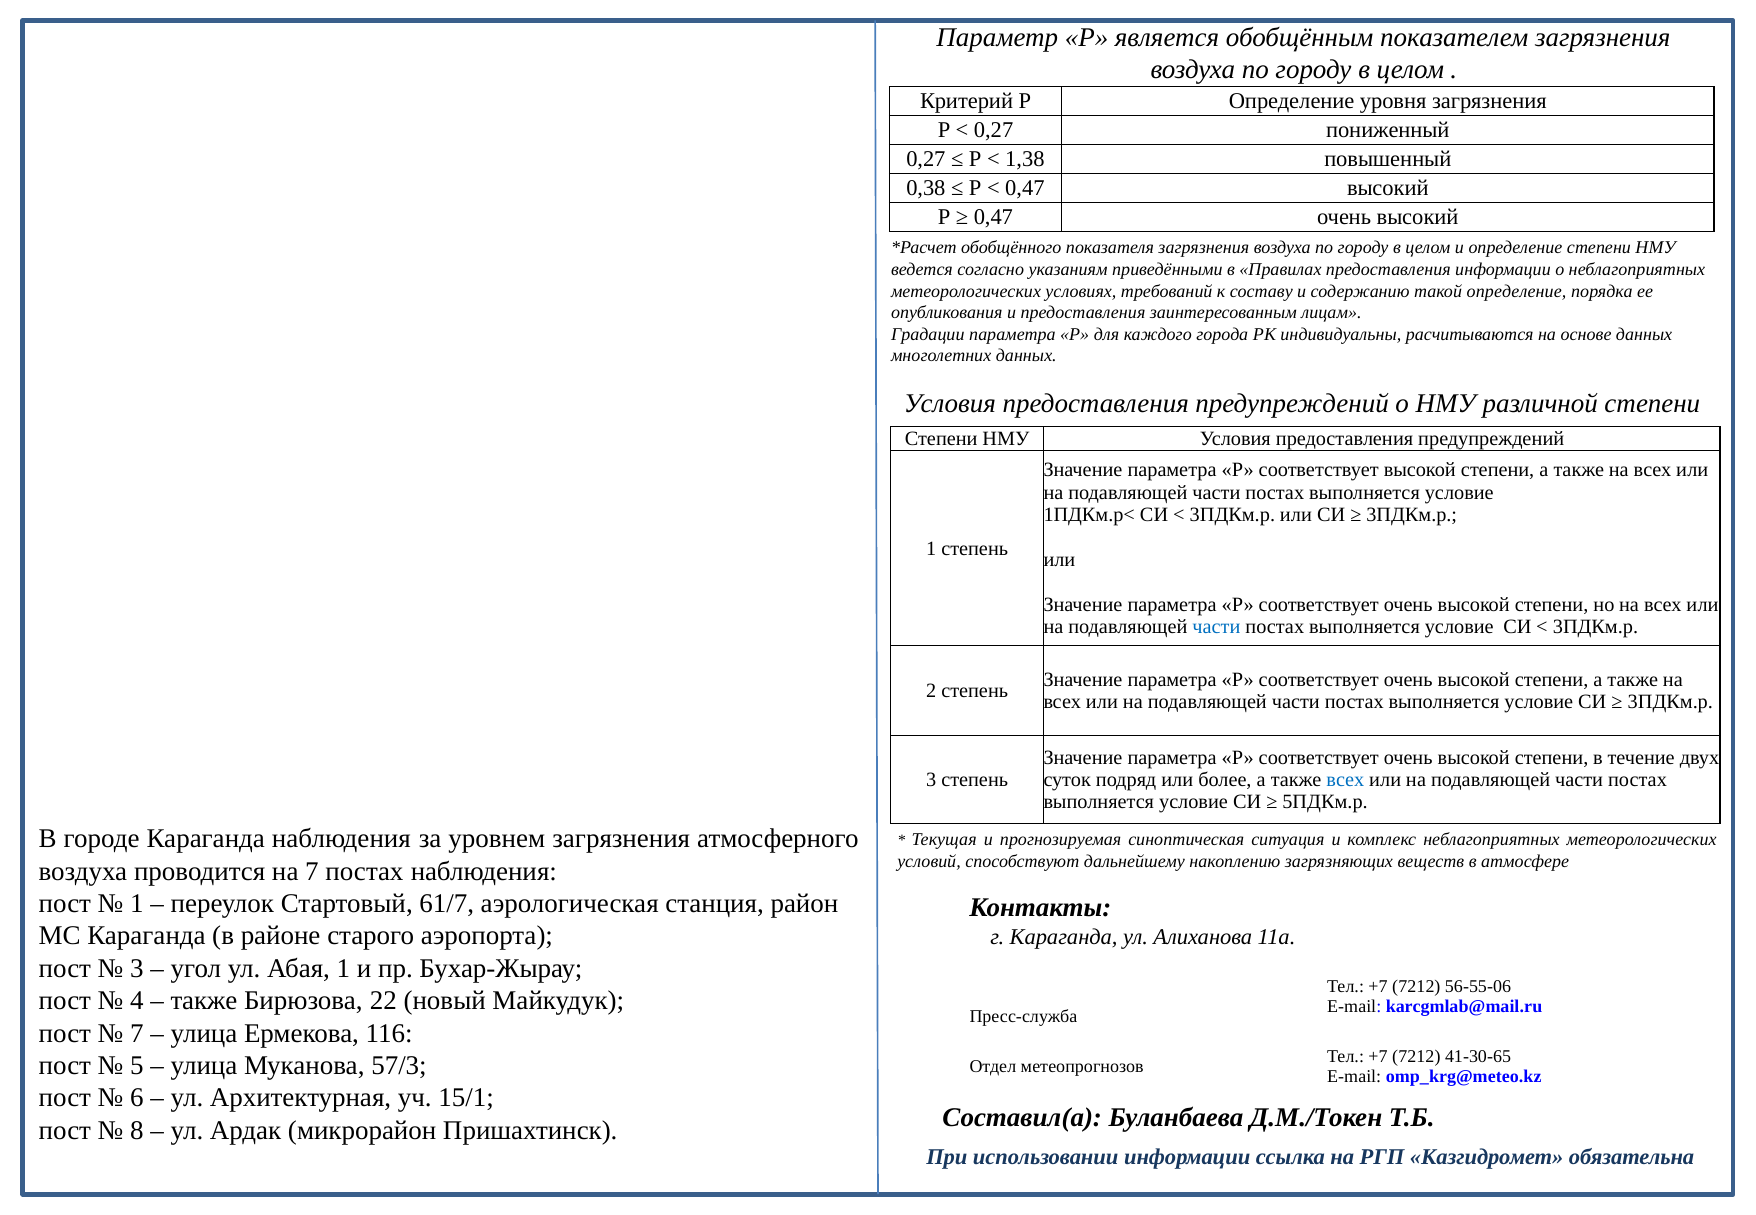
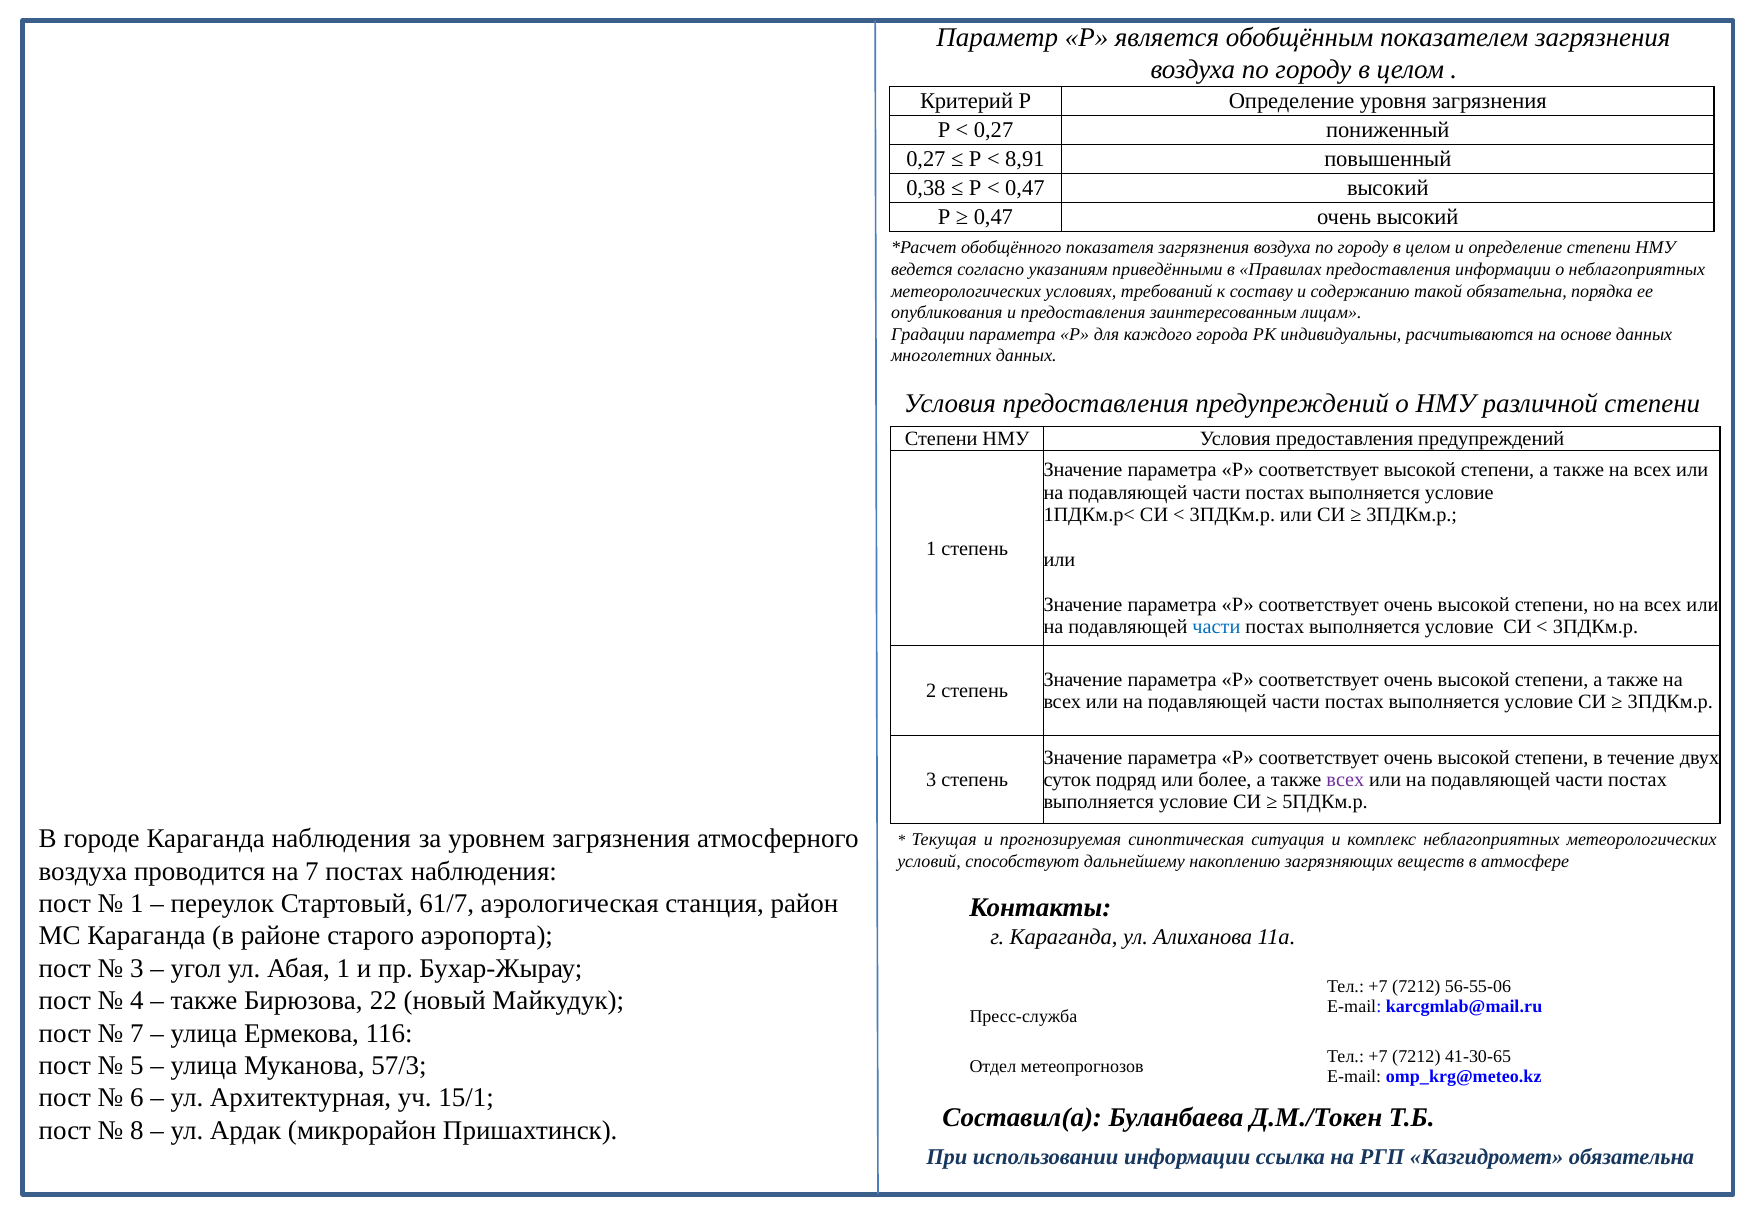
1,38: 1,38 -> 8,91 (1025, 159)
такой определение: определение -> обязательна (1517, 291)
всех colour: blue -> purple (1345, 780)
